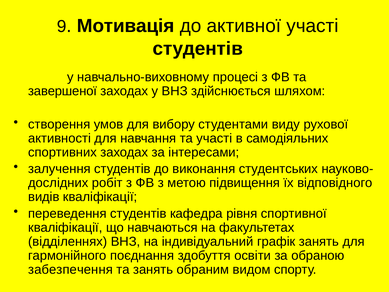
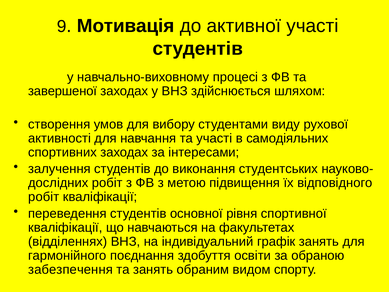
видів: видів -> робіт (44, 197)
кафедра: кафедра -> основної (196, 213)
